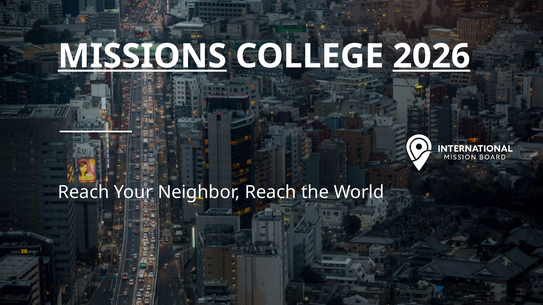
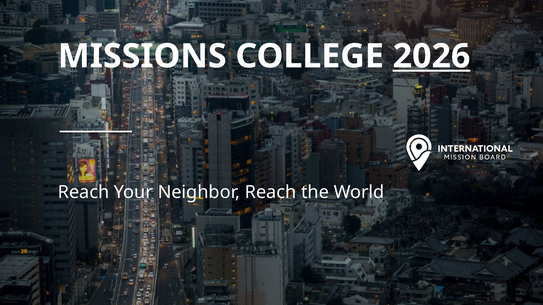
MISSIONS underline: present -> none (142, 56)
